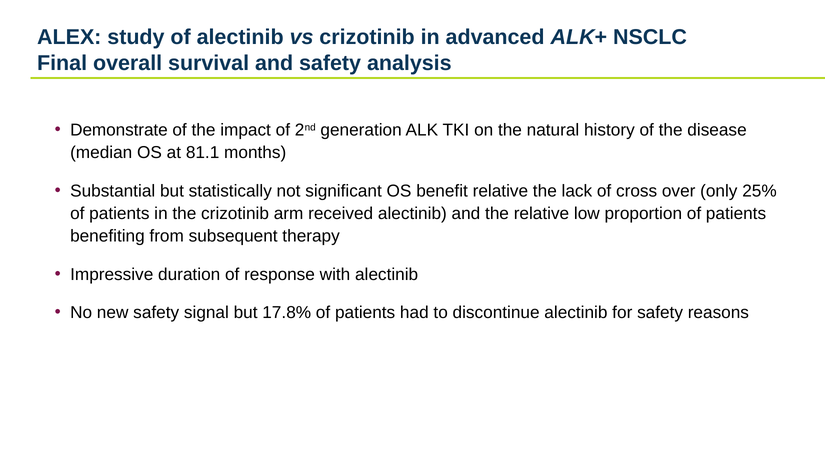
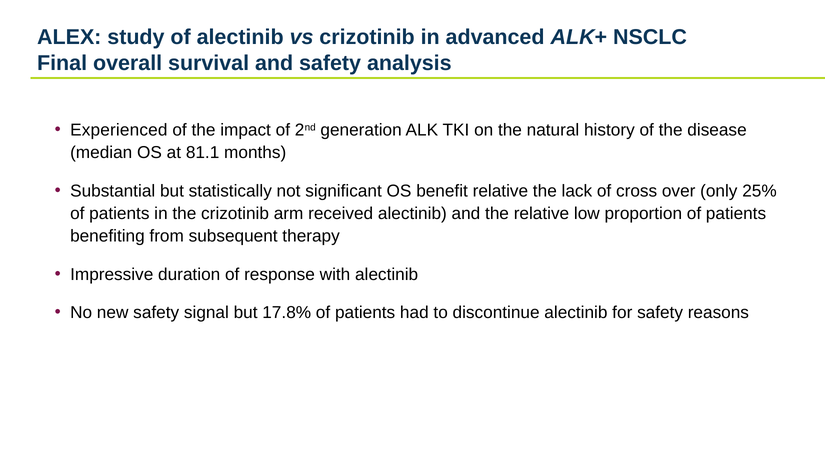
Demonstrate: Demonstrate -> Experienced (119, 130)
